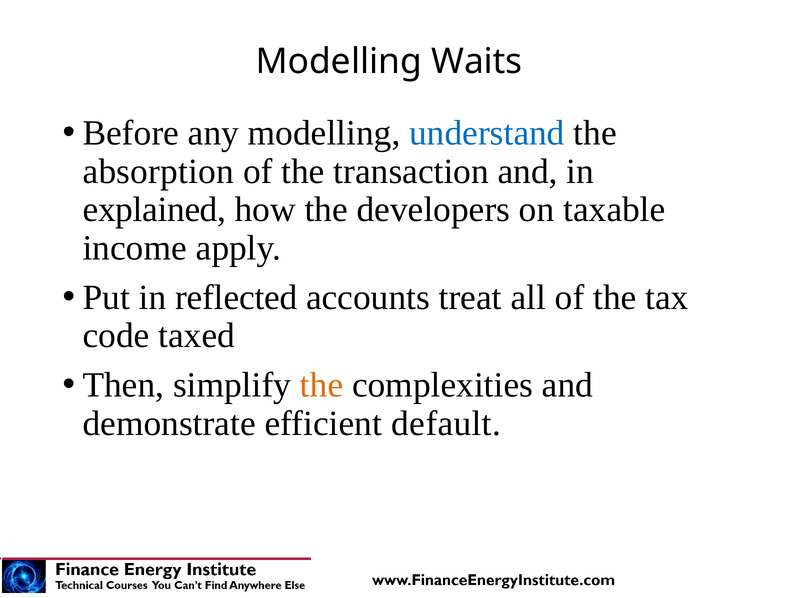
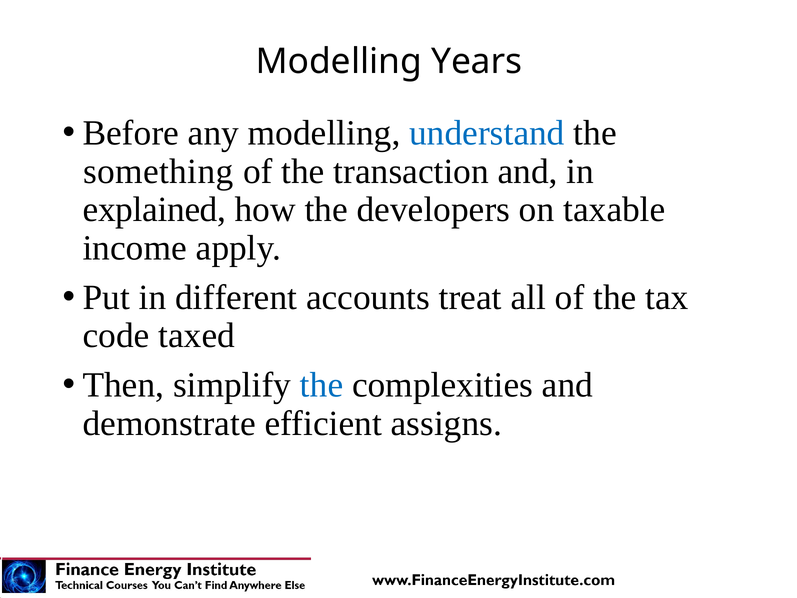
Waits: Waits -> Years (477, 62)
absorption: absorption -> something (158, 171)
reflected: reflected -> different (236, 297)
the colour: orange -> blue (322, 385)
default: default -> assigns (446, 423)
